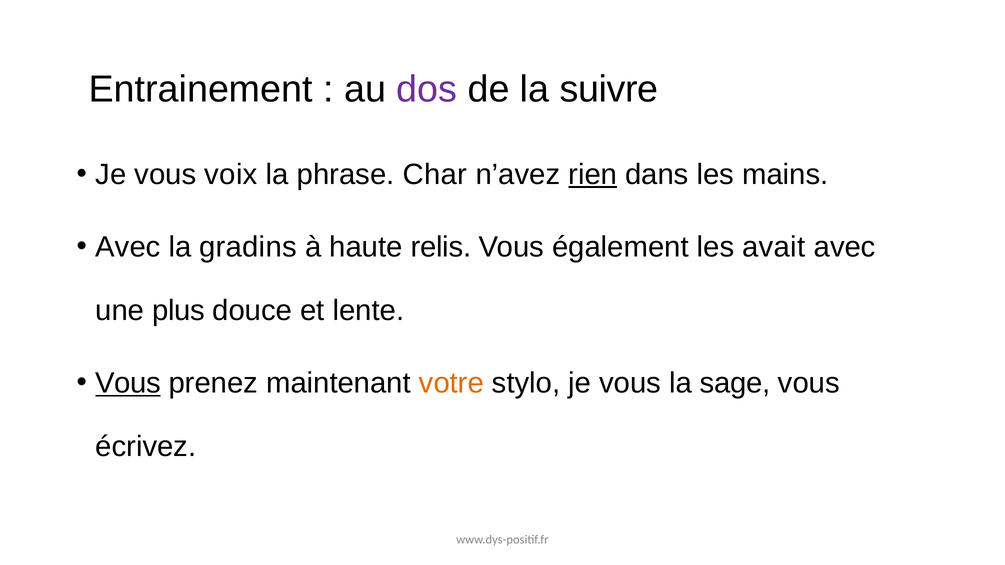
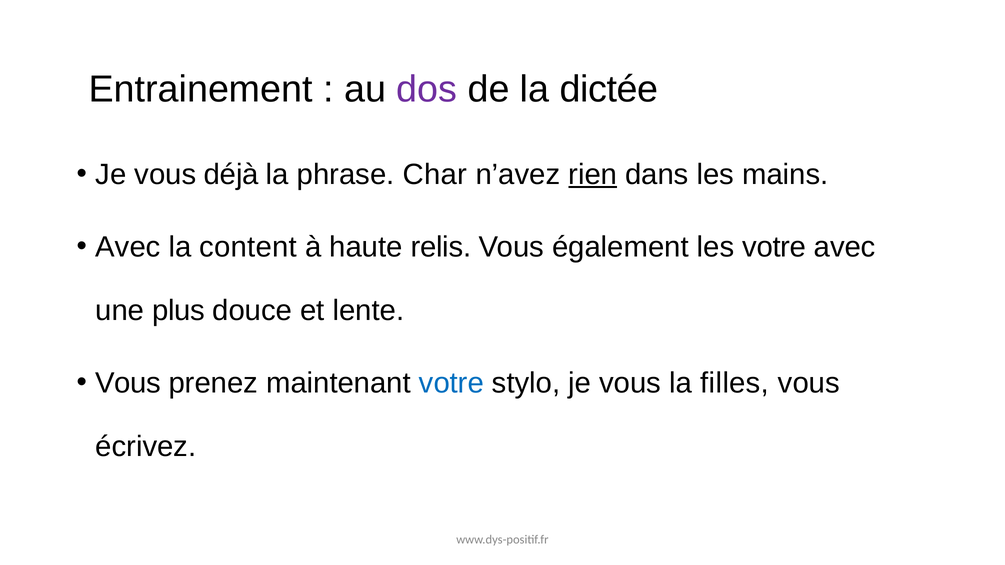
suivre: suivre -> dictée (609, 89)
voix: voix -> déjà (231, 175)
gradins: gradins -> content (248, 247)
les avait: avait -> votre (774, 247)
Vous underline: present -> none (128, 383)
votre colour: orange -> blue (451, 383)
sage: sage -> filles (735, 383)
